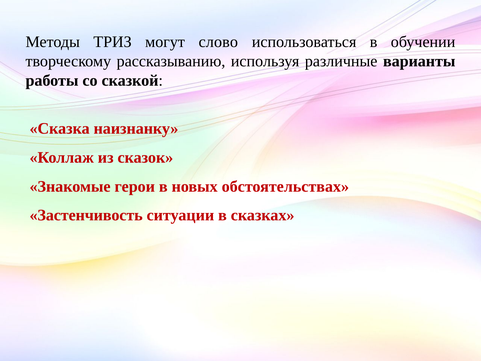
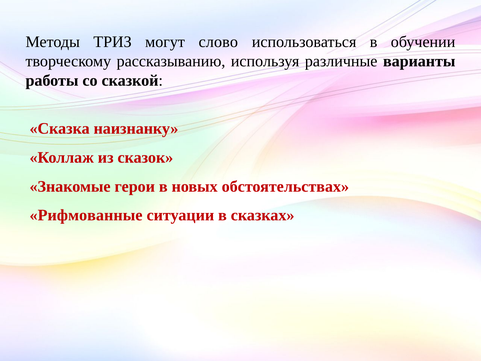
Застенчивость: Застенчивость -> Рифмованные (86, 215)
